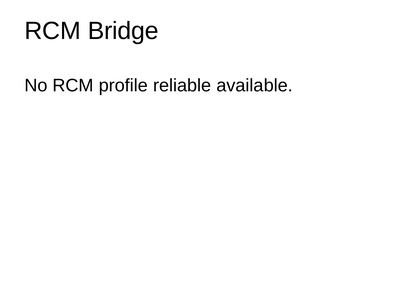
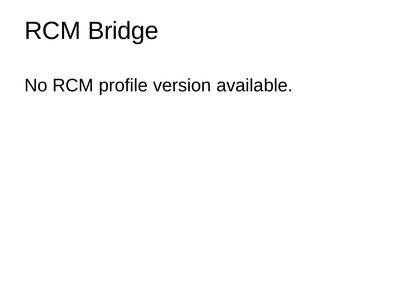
reliable: reliable -> version (182, 85)
